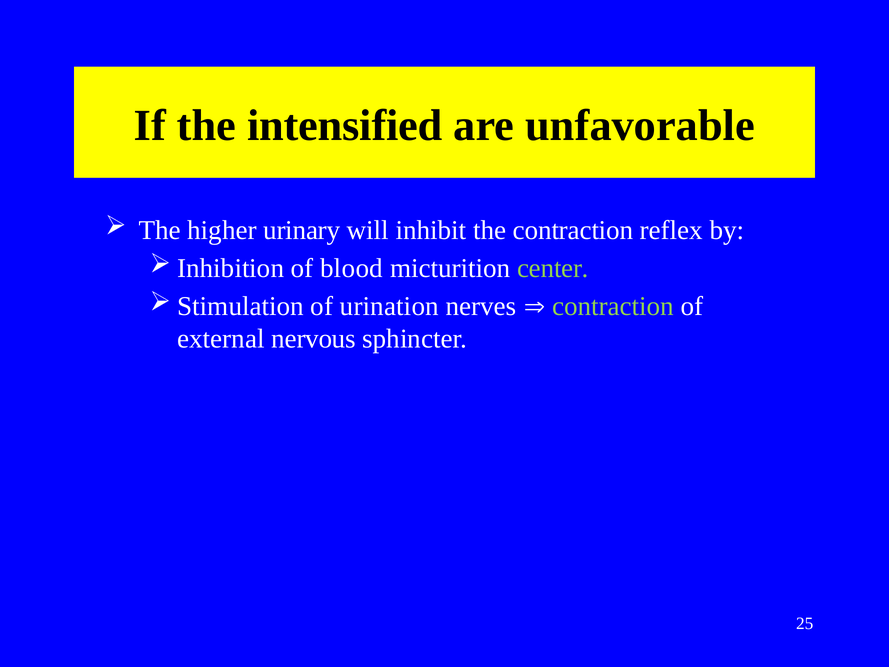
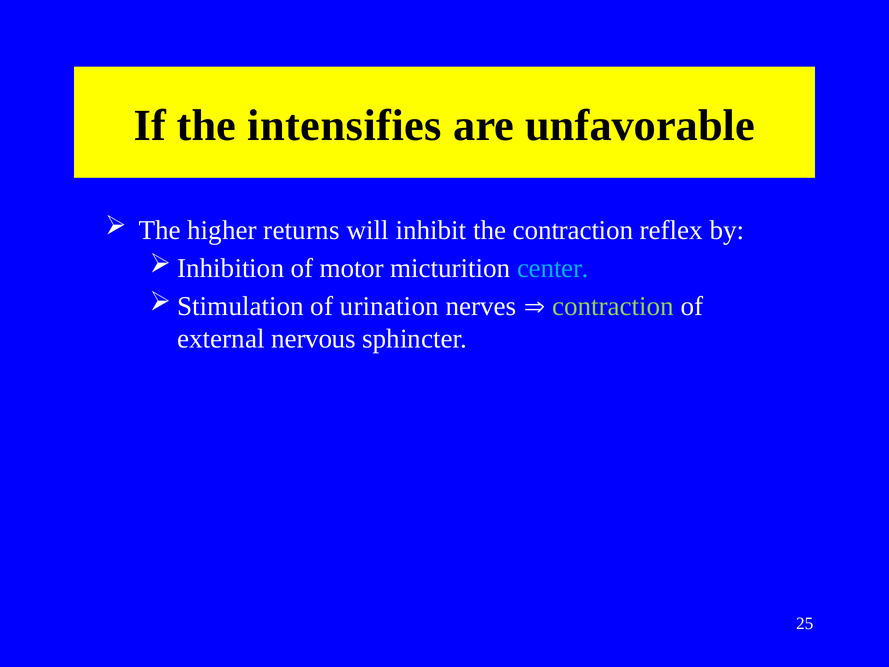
intensified: intensified -> intensifies (344, 125)
urinary: urinary -> returns (302, 230)
blood: blood -> motor (352, 268)
center colour: light green -> light blue (553, 268)
